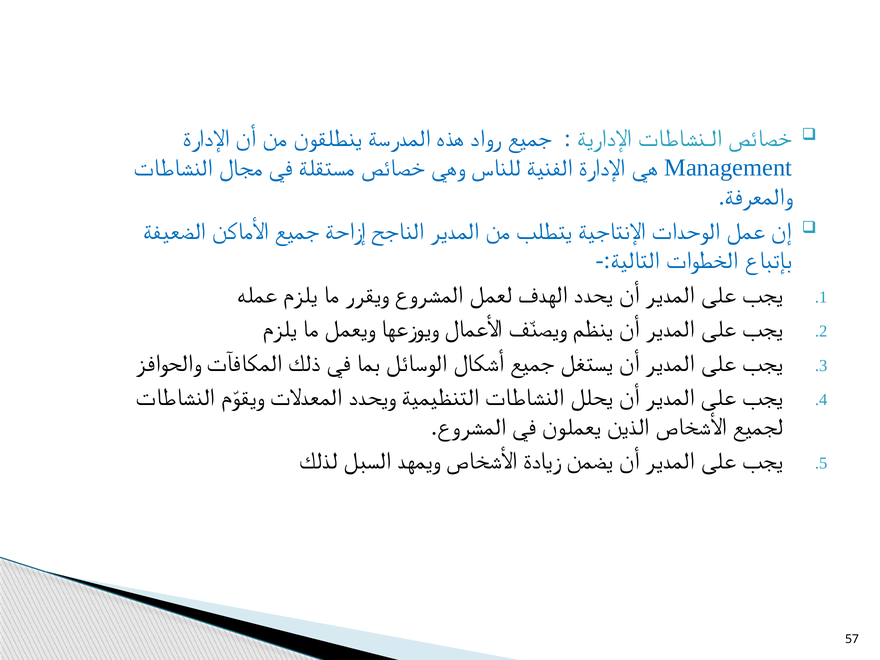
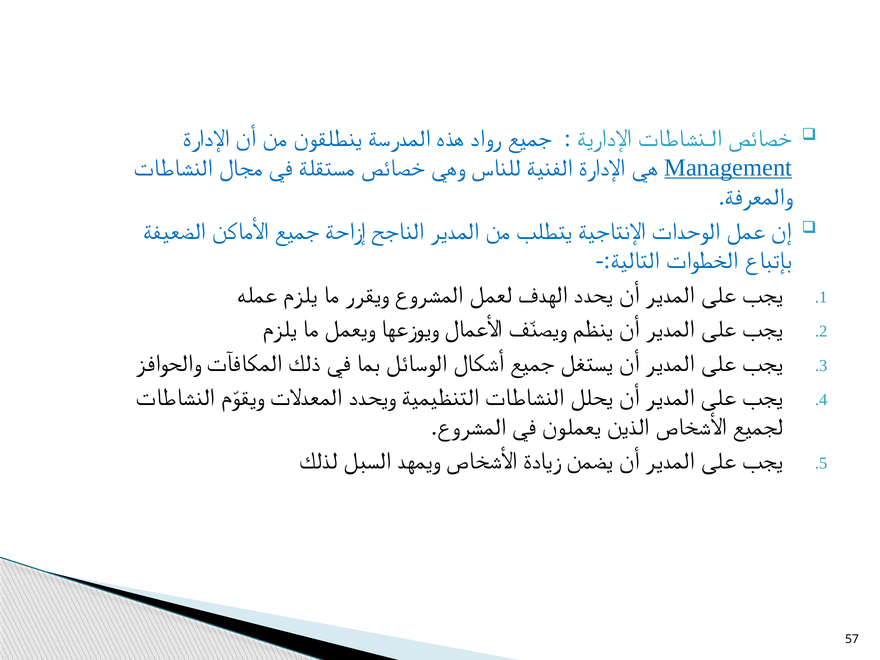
Management underline: none -> present (728, 167)
